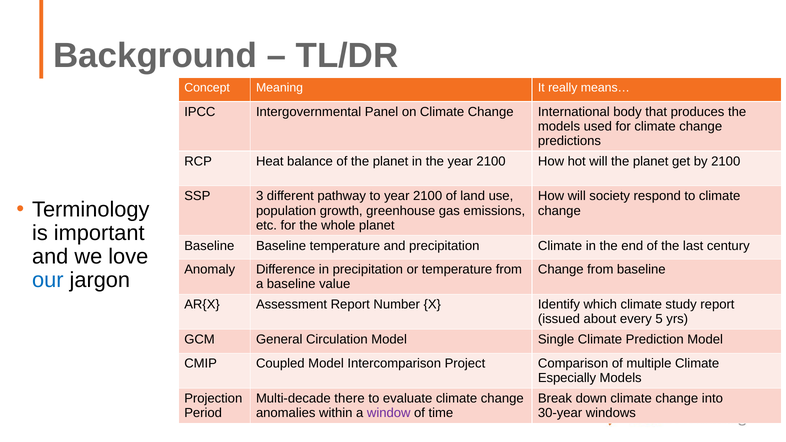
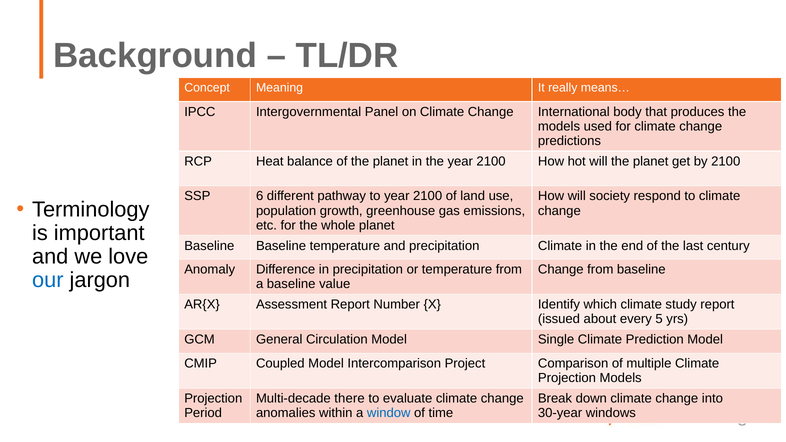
3: 3 -> 6 (260, 196)
Especially: Especially -> Projection (567, 378)
window colour: purple -> blue (389, 413)
